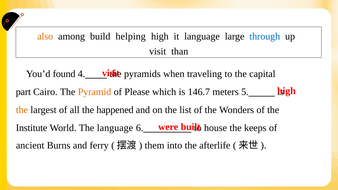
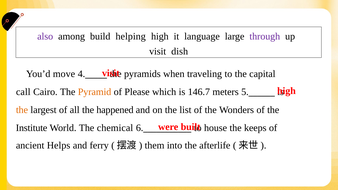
also colour: orange -> purple (45, 37)
through colour: blue -> purple (265, 37)
than: than -> dish (180, 51)
found: found -> move (64, 74)
part: part -> call (23, 92)
The language: language -> chemical (115, 128)
Burns: Burns -> Helps (59, 145)
